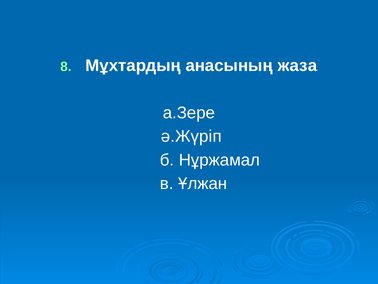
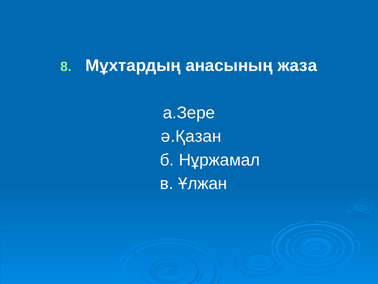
ә.Жүріп: ә.Жүріп -> ә.Қазан (191, 136)
